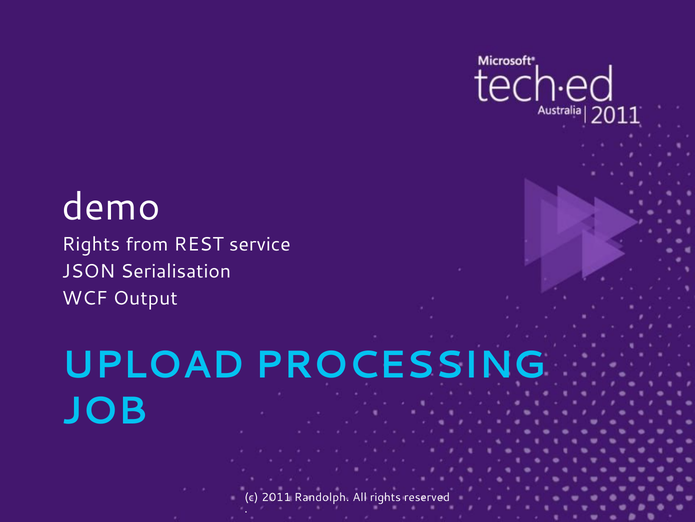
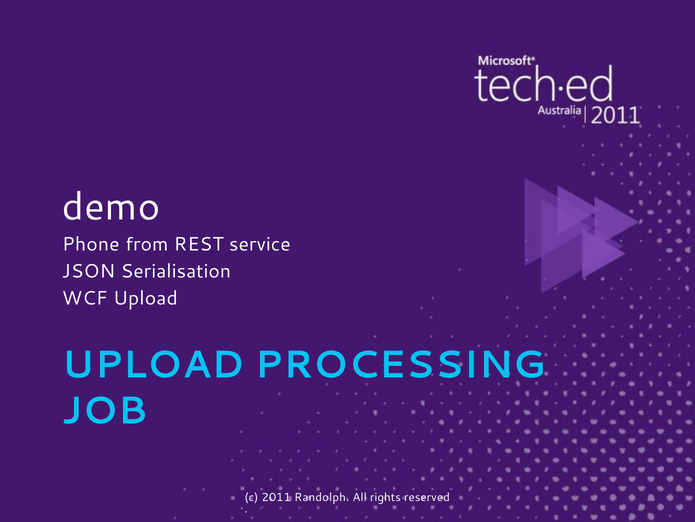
Rights: Rights -> Phone (91, 244)
WCF Output: Output -> Upload (145, 298)
